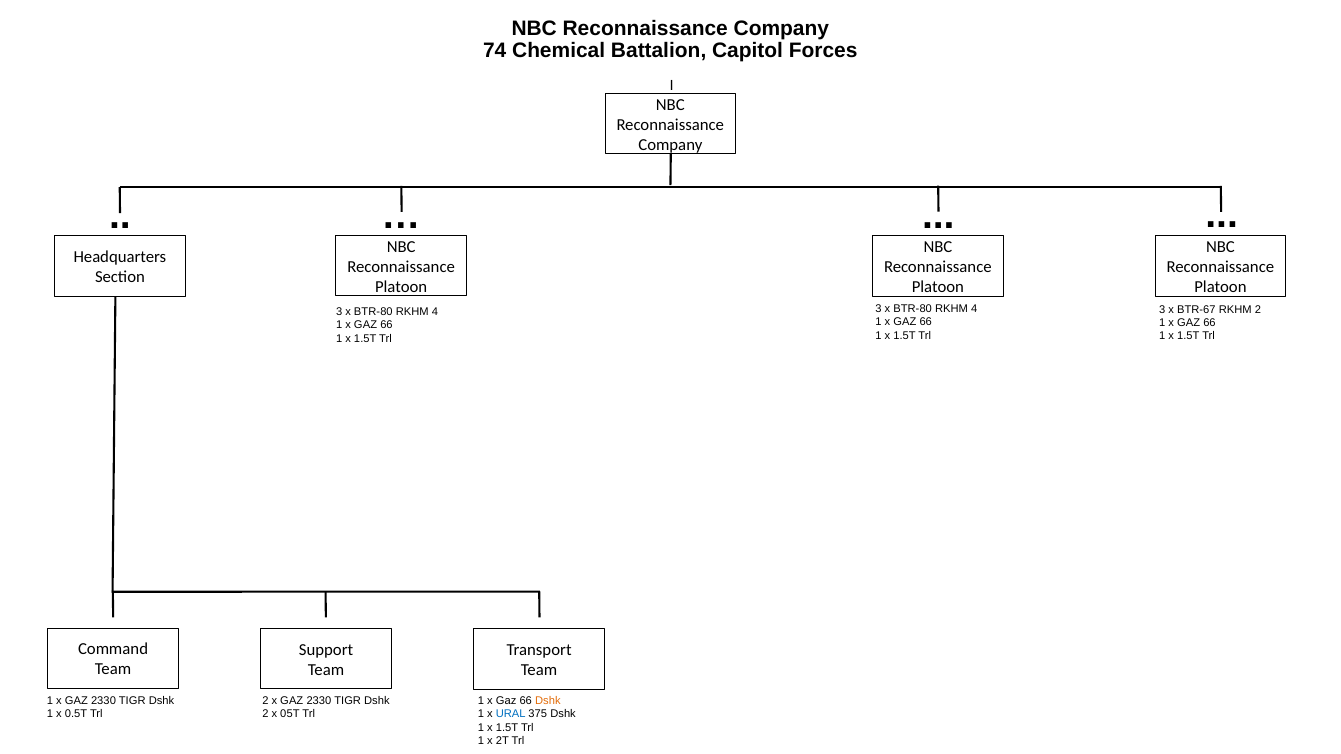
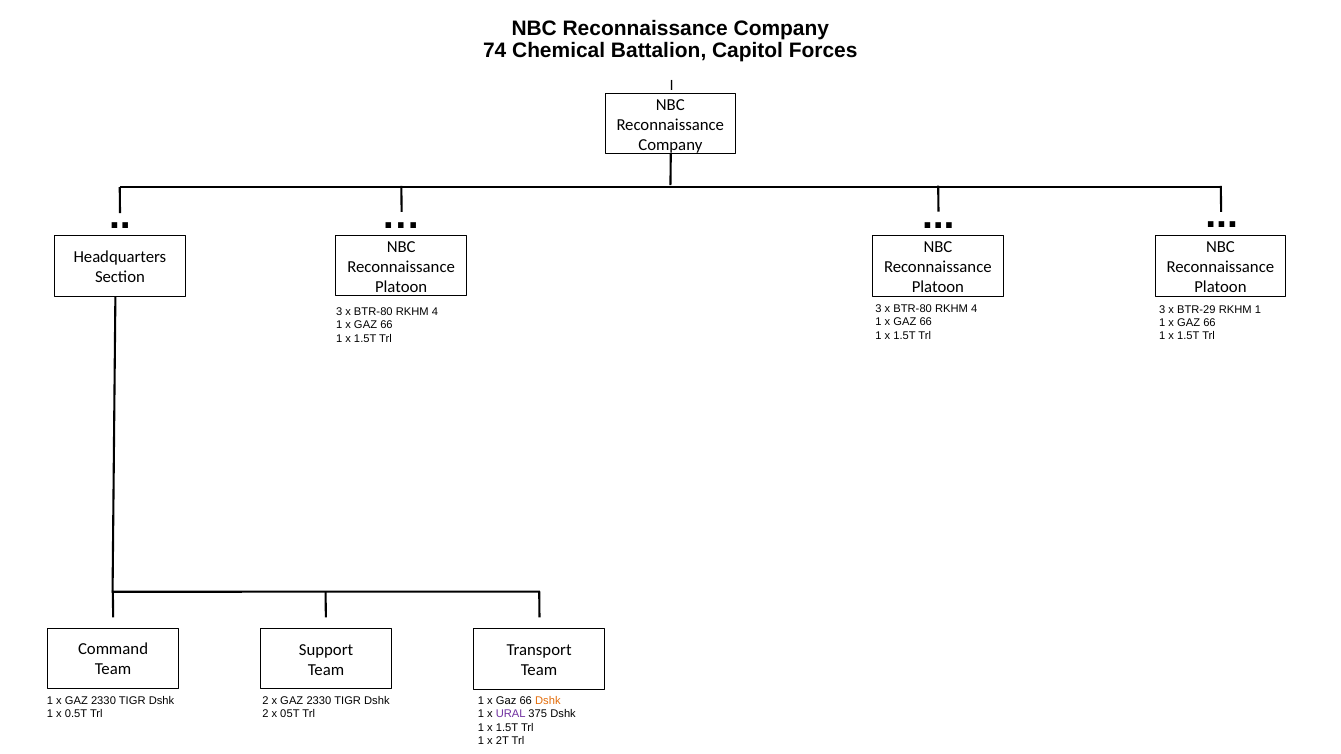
BTR-67: BTR-67 -> BTR-29 (1196, 310)
RKHM 2: 2 -> 1 (1258, 310)
URAL colour: blue -> purple (511, 714)
